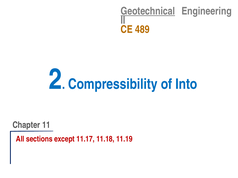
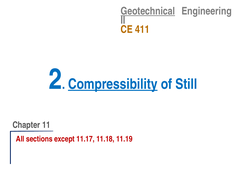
489: 489 -> 411 (142, 29)
Compressibility underline: none -> present (113, 84)
Into: Into -> Still (186, 84)
